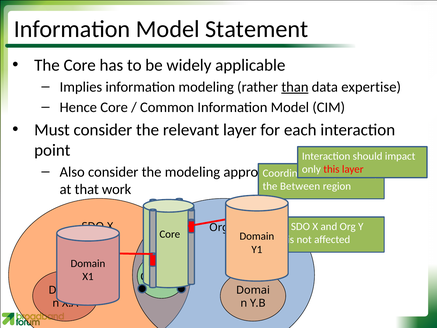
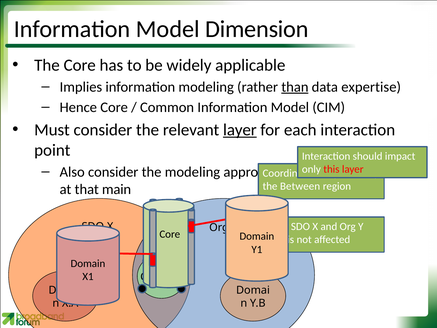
Statement: Statement -> Dimension (257, 29)
layer underline: none -> present (240, 130)
that work: work -> main (117, 189)
